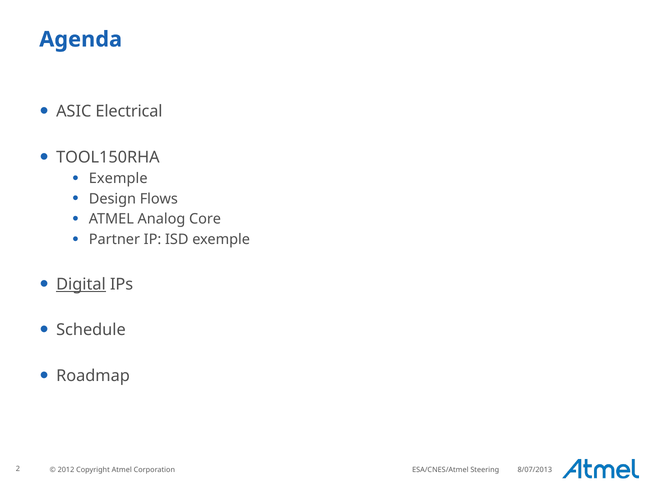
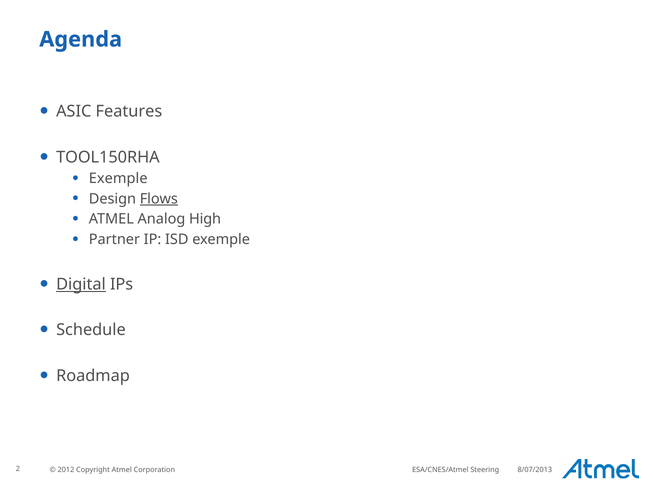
Electrical: Electrical -> Features (129, 112)
Flows underline: none -> present (159, 199)
Core: Core -> High (205, 219)
